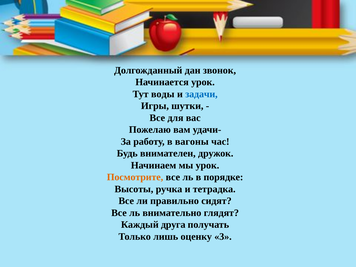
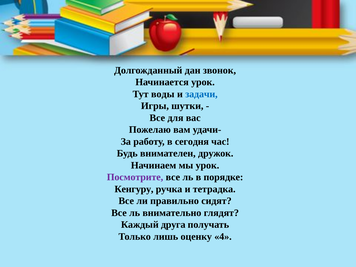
вагоны: вагоны -> сегодня (192, 142)
Посмотрите colour: orange -> purple (135, 177)
Высоты: Высоты -> Кенгуру (134, 189)
3: 3 -> 4 (223, 236)
